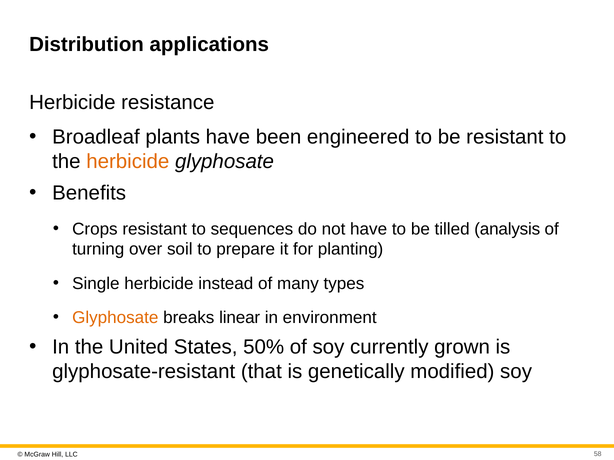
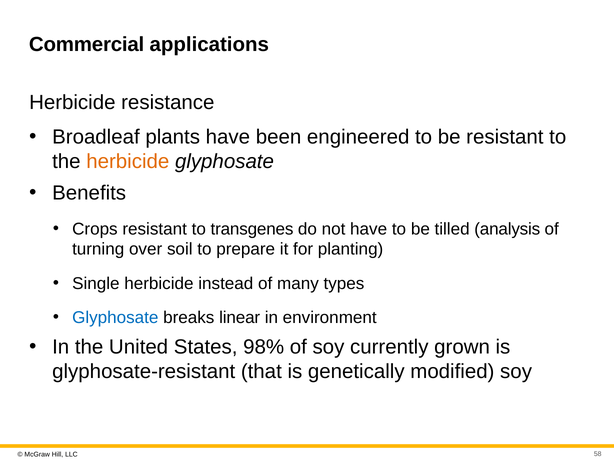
Distribution: Distribution -> Commercial (87, 45)
sequences: sequences -> transgenes (252, 229)
Glyphosate colour: orange -> blue (115, 318)
50%: 50% -> 98% (264, 347)
